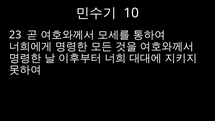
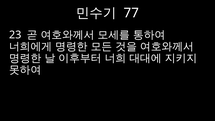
10: 10 -> 77 (131, 13)
